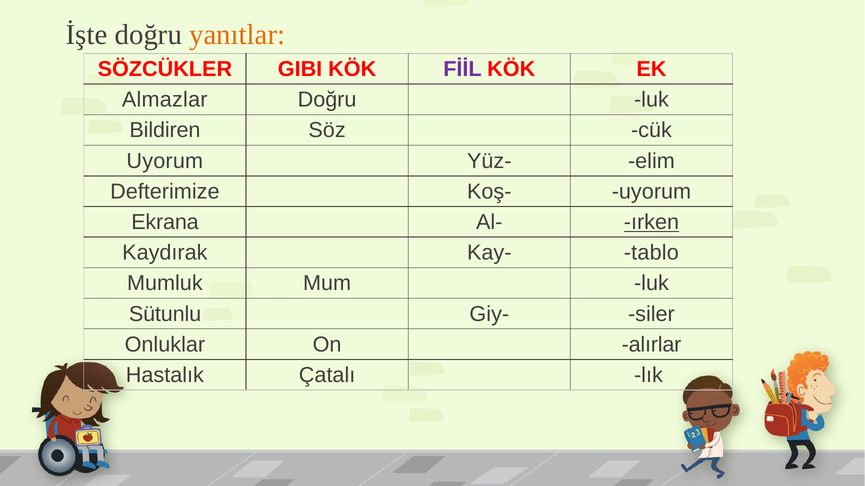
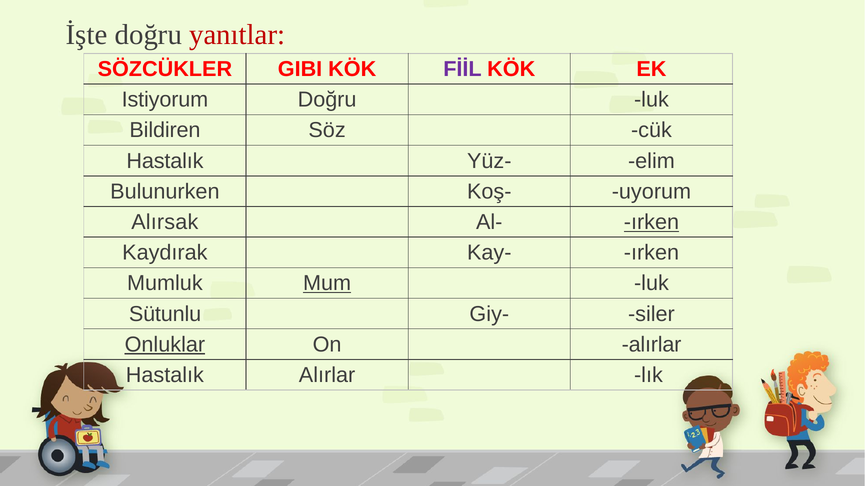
yanıtlar colour: orange -> red (237, 35)
Almazlar: Almazlar -> Istiyorum (165, 100)
Uyorum: Uyorum -> Hastalık (165, 161)
Defterimize: Defterimize -> Bulunurken (165, 192)
Ekrana: Ekrana -> Alırsak (165, 222)
Kay- tablo: tablo -> ırken (651, 253)
Mum underline: none -> present (327, 284)
Onluklar underline: none -> present (165, 345)
Hastalık Çatalı: Çatalı -> Alırlar (327, 375)
